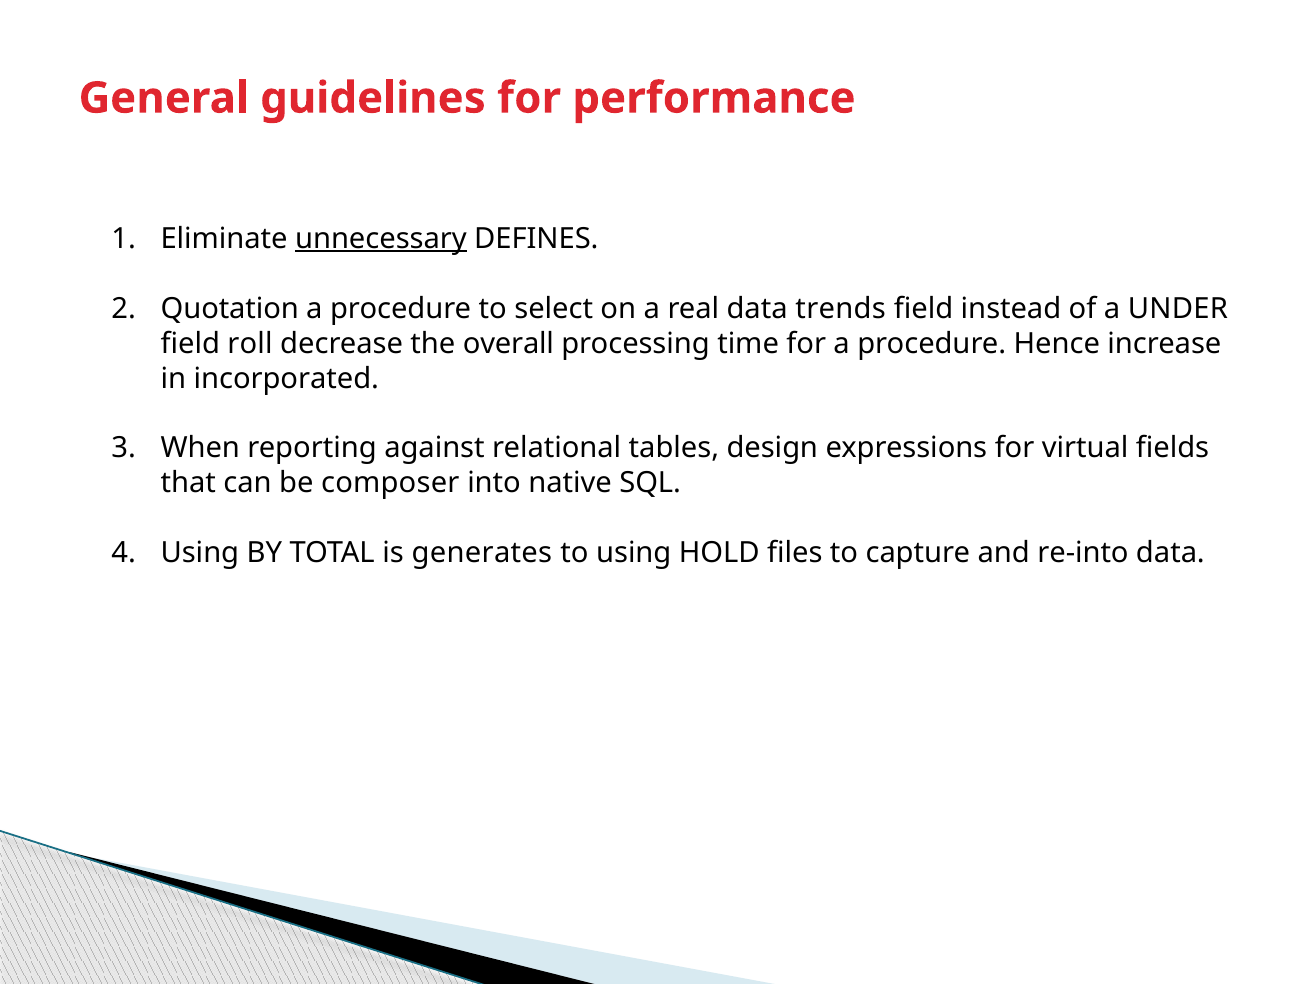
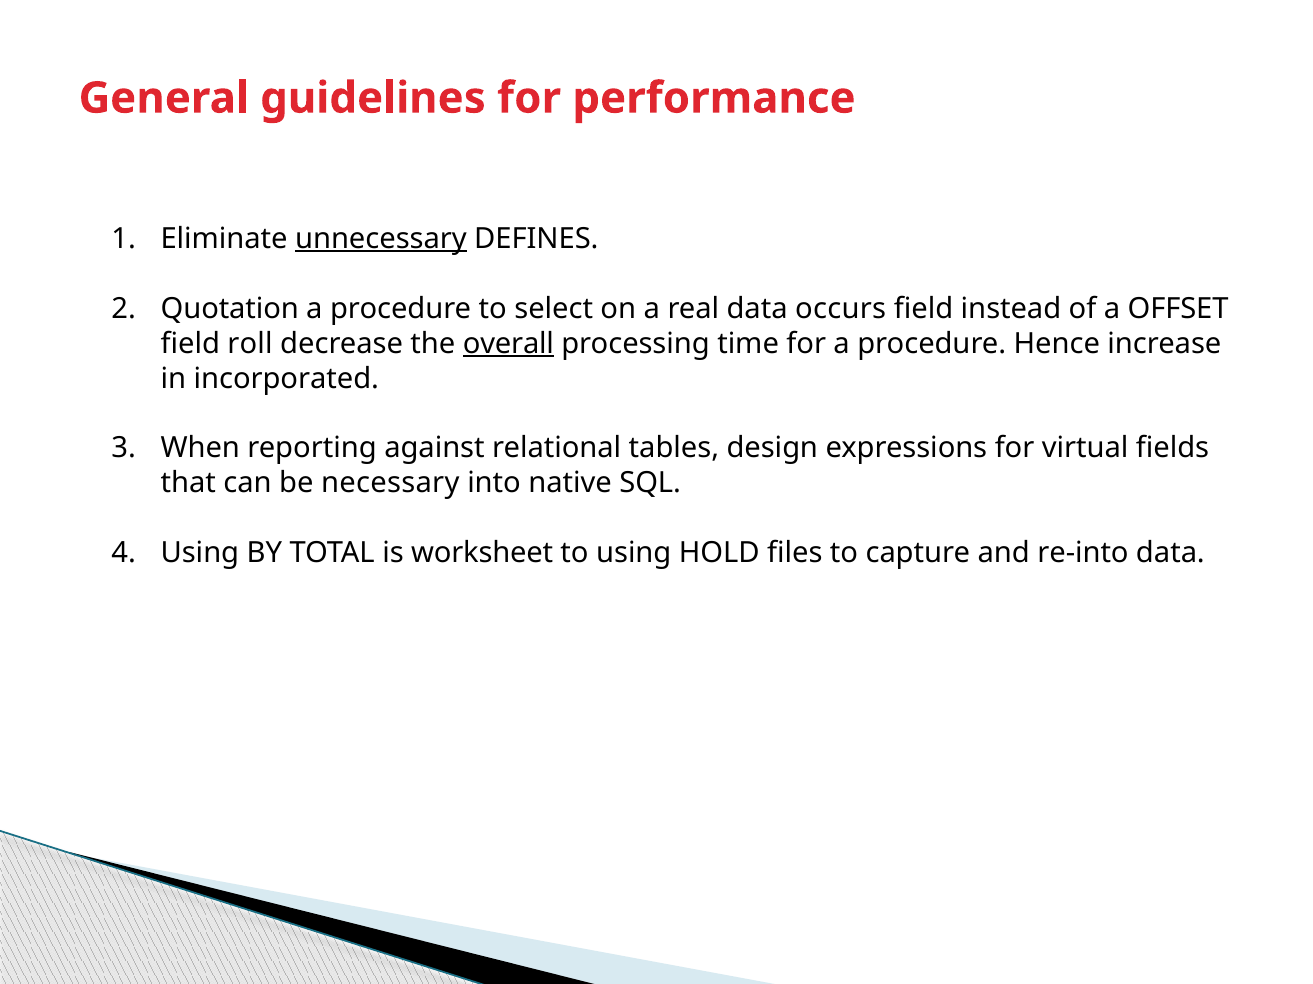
trends: trends -> occurs (841, 309)
UNDER: UNDER -> OFFSET (1178, 309)
overall underline: none -> present (508, 344)
composer: composer -> necessary (390, 484)
generates: generates -> worksheet (482, 554)
